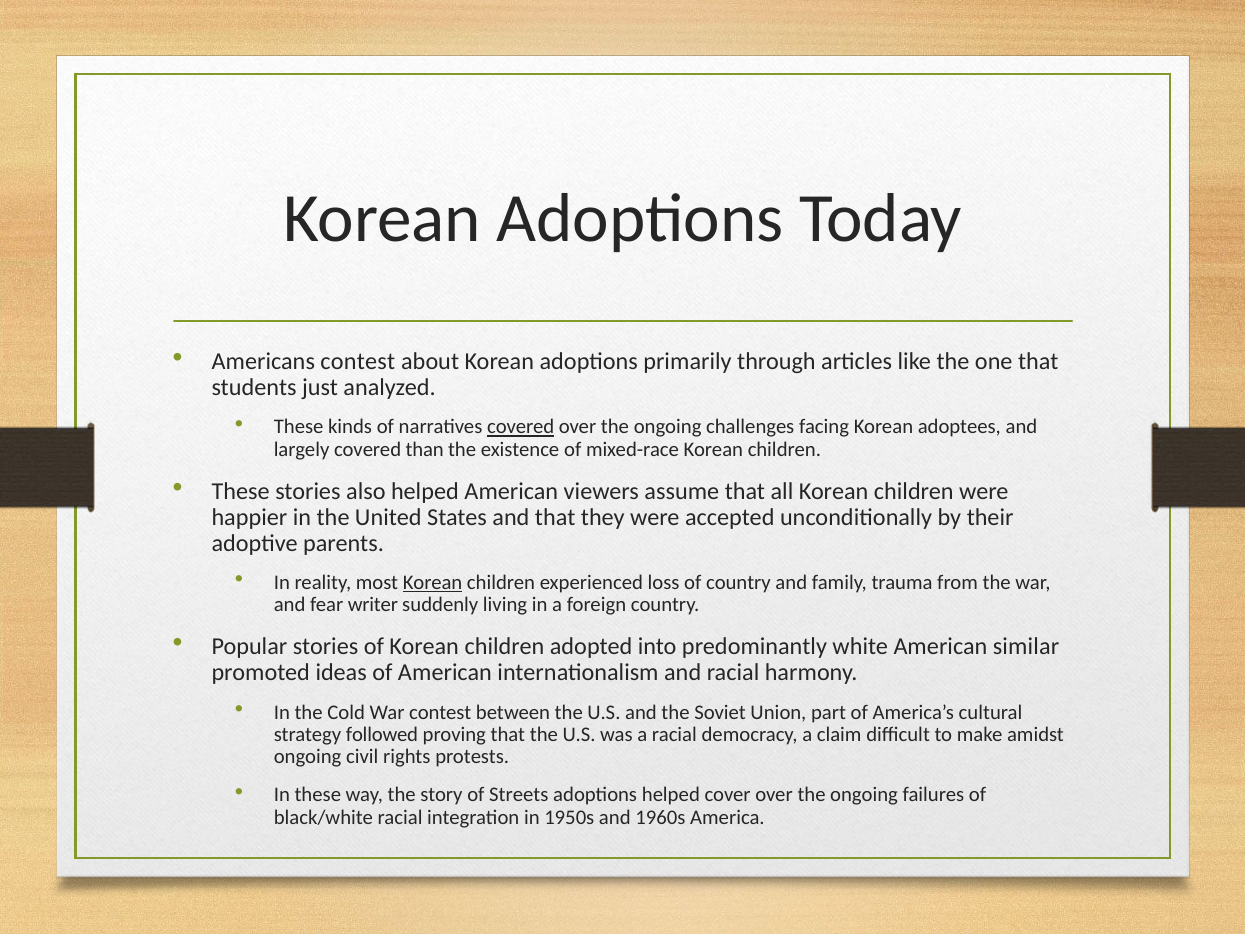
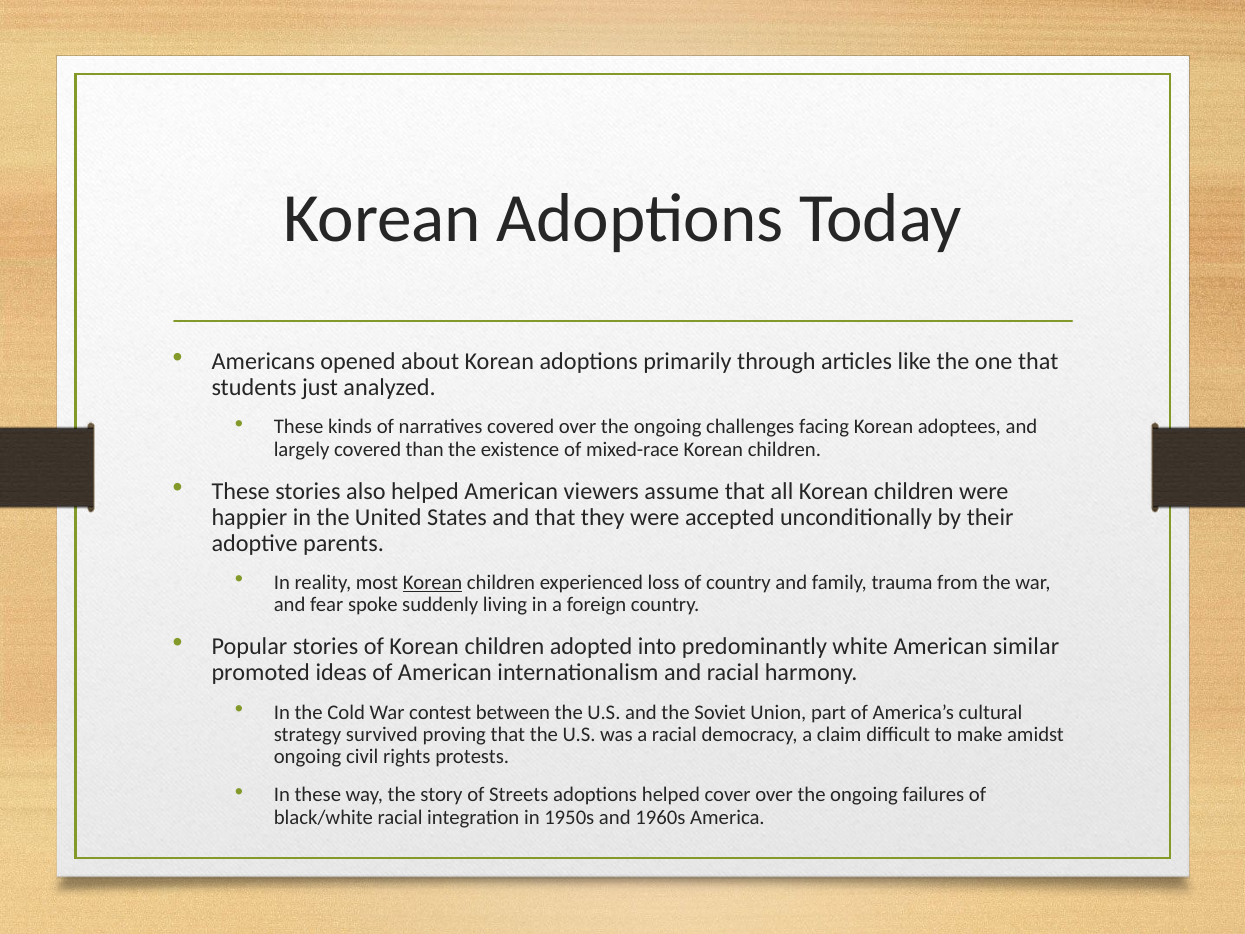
Americans contest: contest -> opened (358, 361)
covered underline: present -> none (521, 427)
writer: writer -> spoke (373, 605)
followed: followed -> survived (382, 734)
